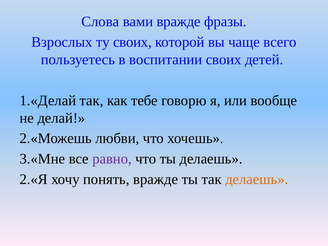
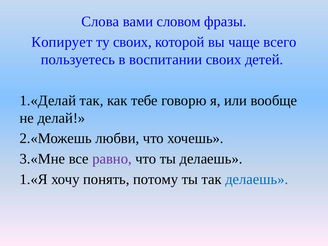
вами вражде: вражде -> словом (179, 22)
Взрослых: Взрослых -> Копирует (62, 42)
2.«Я: 2.«Я -> 1.«Я (34, 179)
понять вражде: вражде -> потому (156, 179)
делаешь colour: orange -> blue (257, 179)
